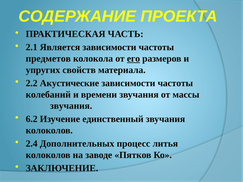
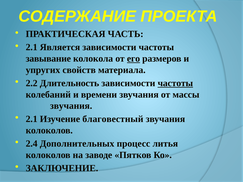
предметов: предметов -> завывание (48, 59)
Акустические: Акустические -> Длительность (69, 83)
частоты underline: none -> present (175, 83)
6.2: 6.2 -> 2.1 (32, 119)
единственный: единственный -> благовестный (113, 119)
